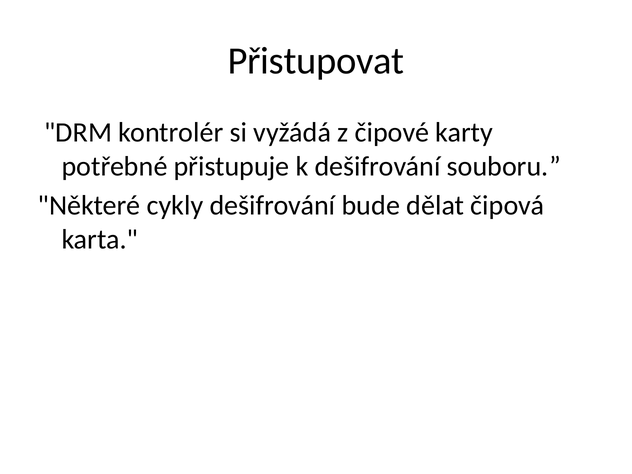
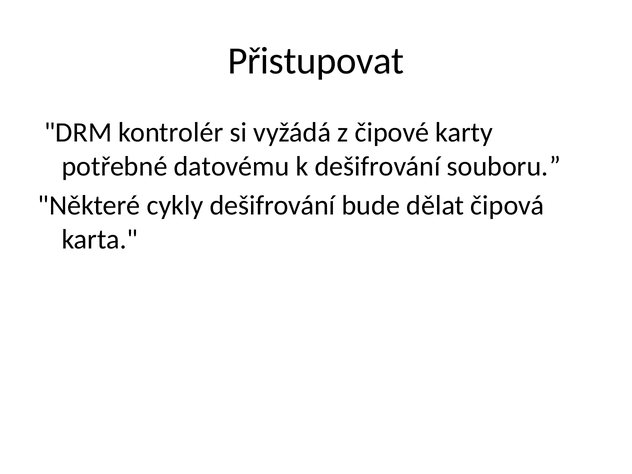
přistupuje: přistupuje -> datovému (232, 166)
